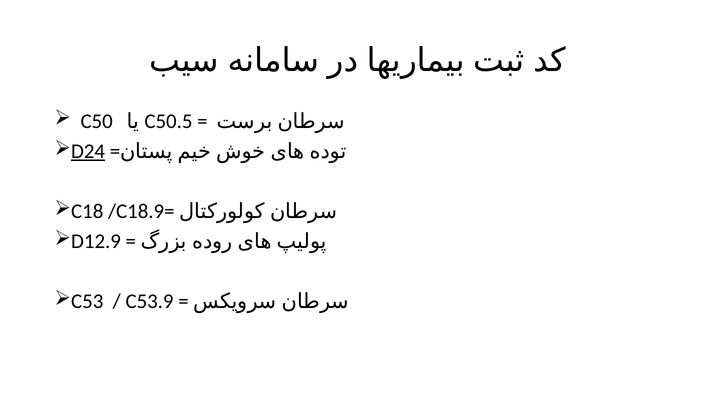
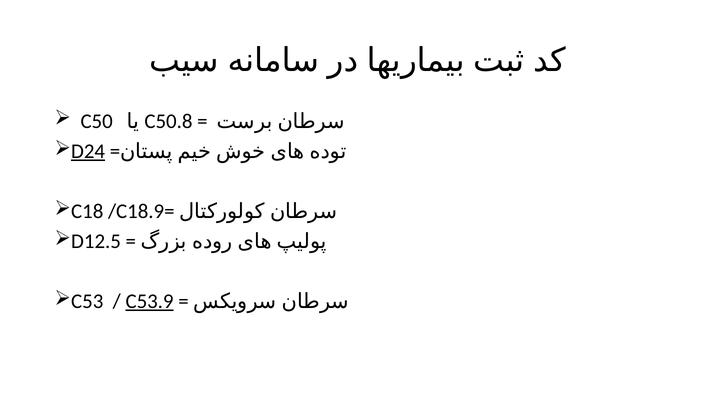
C50.5: C50.5 -> C50.8 (168, 121)
D12.9: D12.9 -> D12.5 (96, 241)
C53.9 underline: none -> present (150, 301)
